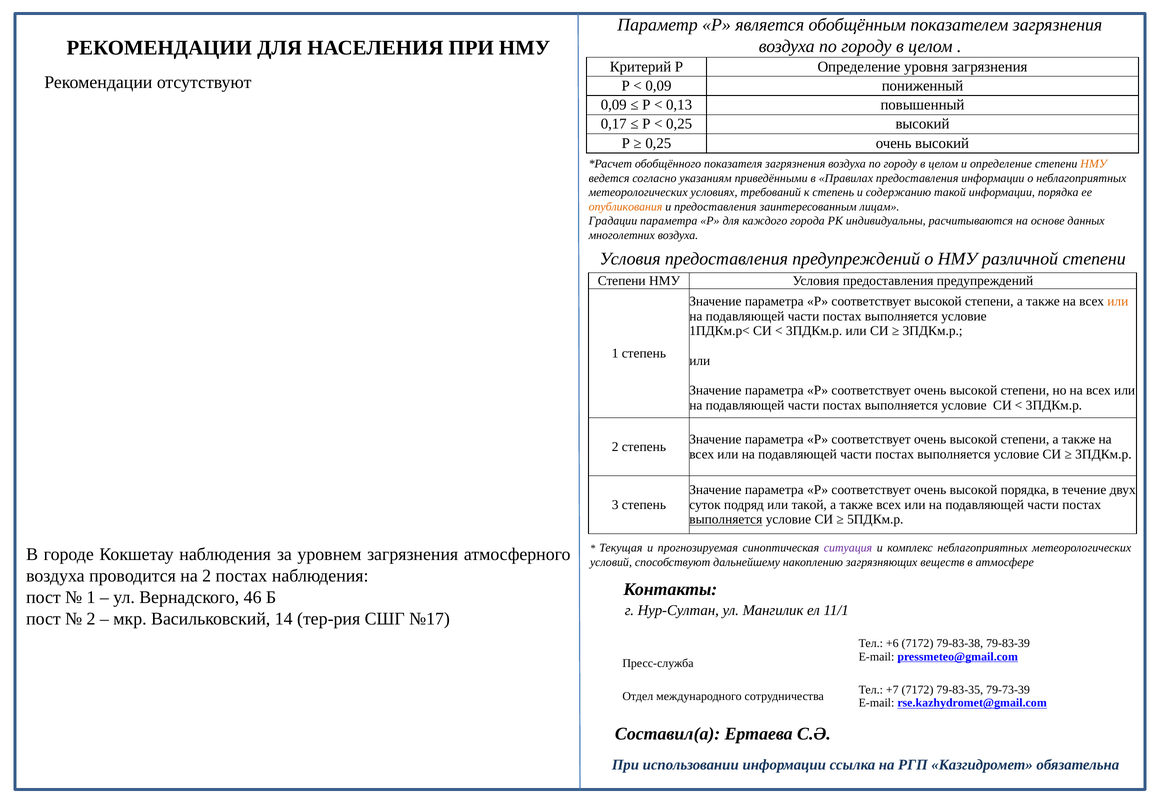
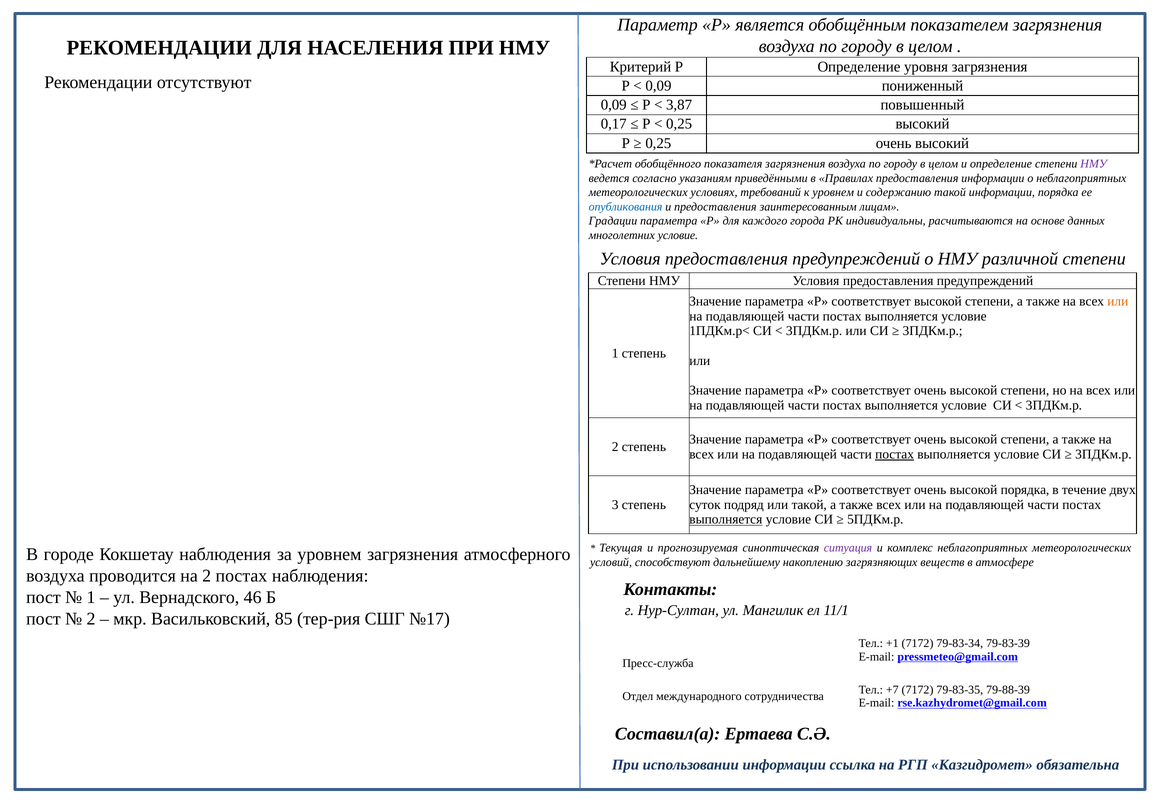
0,13: 0,13 -> 3,87 (679, 105)
НМУ colour: orange -> purple (1094, 164)
к степень: степень -> уровнем (833, 192)
опубликования colour: orange -> blue (625, 207)
многолетних воздуха: воздуха -> условие (678, 235)
постах underline: none -> present (895, 454)
14: 14 -> 85 (284, 619)
+6: +6 -> +1 (892, 644)
79-83-38: 79-83-38 -> 79-83-34 (960, 644)
79-73-39: 79-73-39 -> 79-88-39 (1008, 690)
